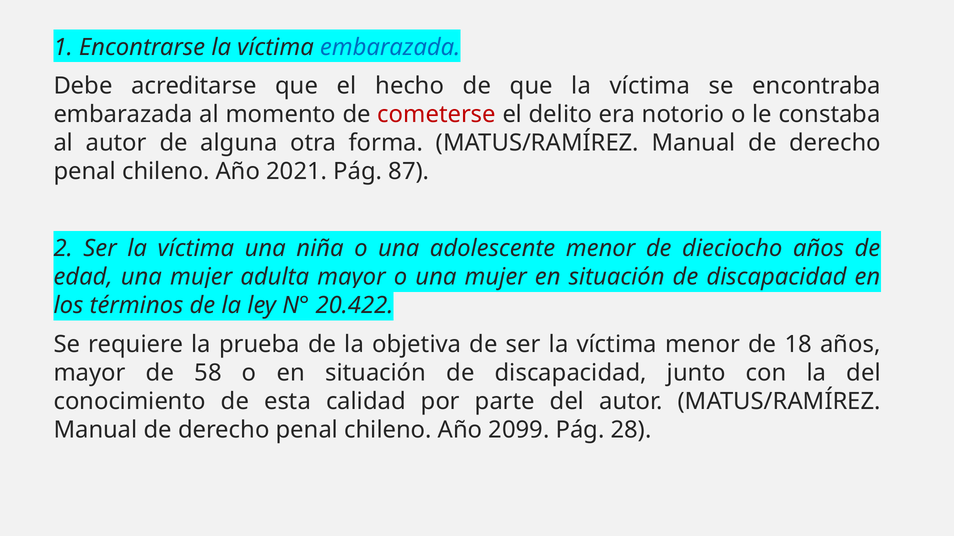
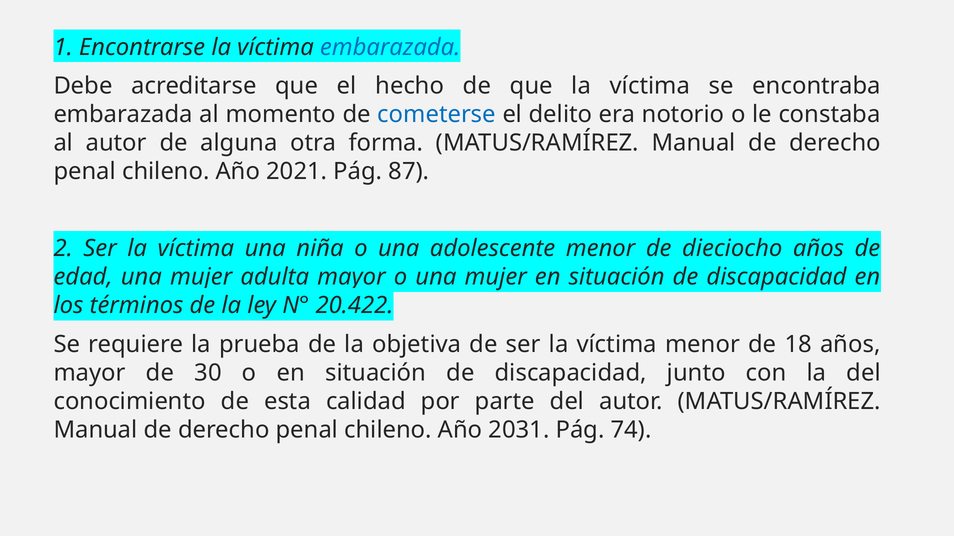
cometerse colour: red -> blue (437, 114)
58: 58 -> 30 (208, 373)
2099: 2099 -> 2031 (519, 430)
28: 28 -> 74 (631, 430)
